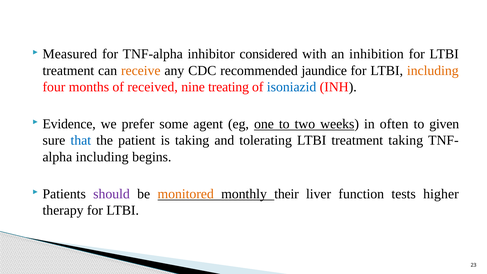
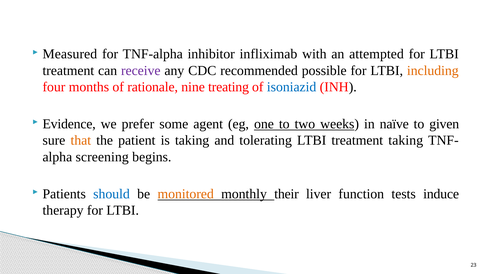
considered: considered -> infliximab (268, 54)
inhibition: inhibition -> attempted (377, 54)
receive colour: orange -> purple (141, 71)
jaundice: jaundice -> possible (324, 71)
received: received -> rationale (153, 87)
often: often -> naïve (394, 124)
that colour: blue -> orange (81, 140)
including: including -> screening (102, 157)
should colour: purple -> blue (112, 194)
higher: higher -> induce (441, 194)
